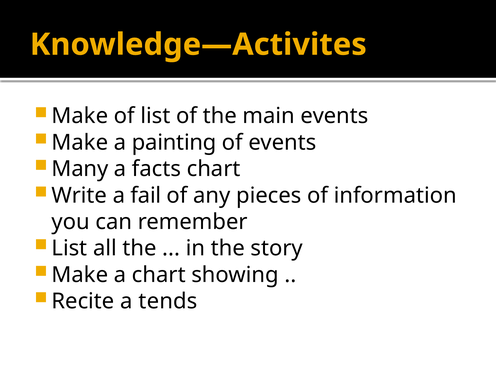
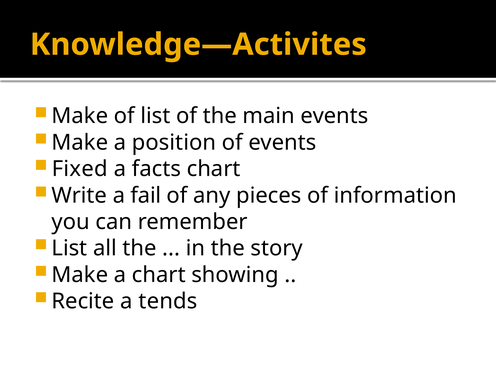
painting: painting -> position (174, 142)
Many: Many -> Fixed (80, 169)
